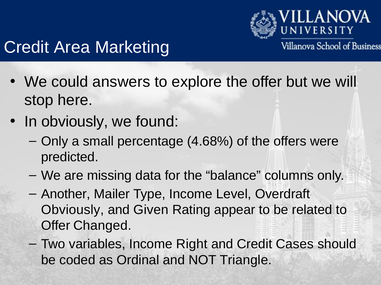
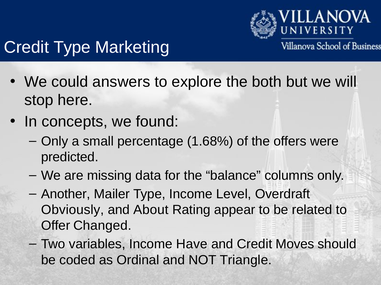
Credit Area: Area -> Type (72, 48)
the offer: offer -> both (267, 82)
In obviously: obviously -> concepts (75, 122)
4.68%: 4.68% -> 1.68% (210, 142)
Given: Given -> About (151, 210)
Right: Right -> Have (192, 245)
Cases: Cases -> Moves (295, 245)
